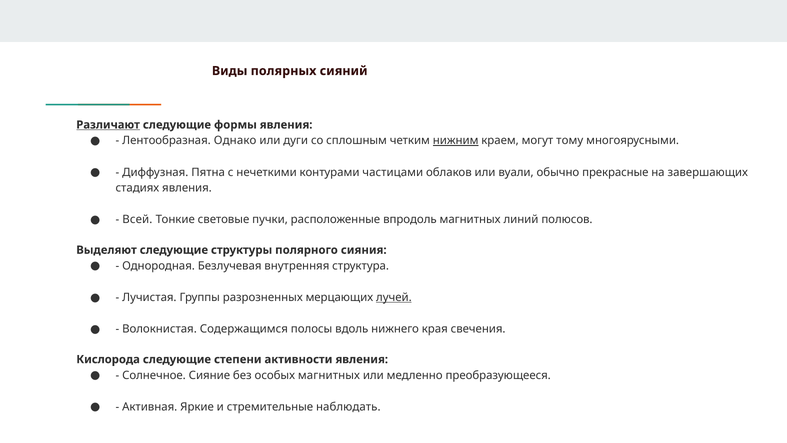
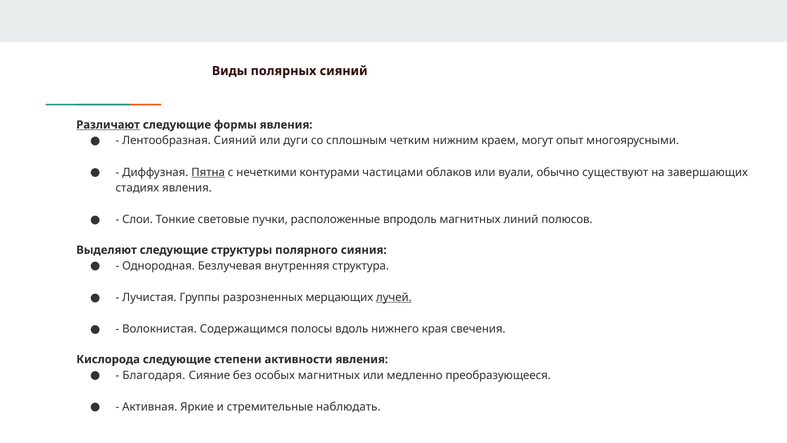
Лентообразная Однако: Однако -> Сияний (235, 141)
нижним underline: present -> none (456, 141)
тому: тому -> опыт (570, 141)
Пятна underline: none -> present (208, 172)
прекрасные: прекрасные -> существуют (615, 172)
Всей: Всей -> Слои (138, 220)
Солнечное: Солнечное -> Благодаря (154, 375)
